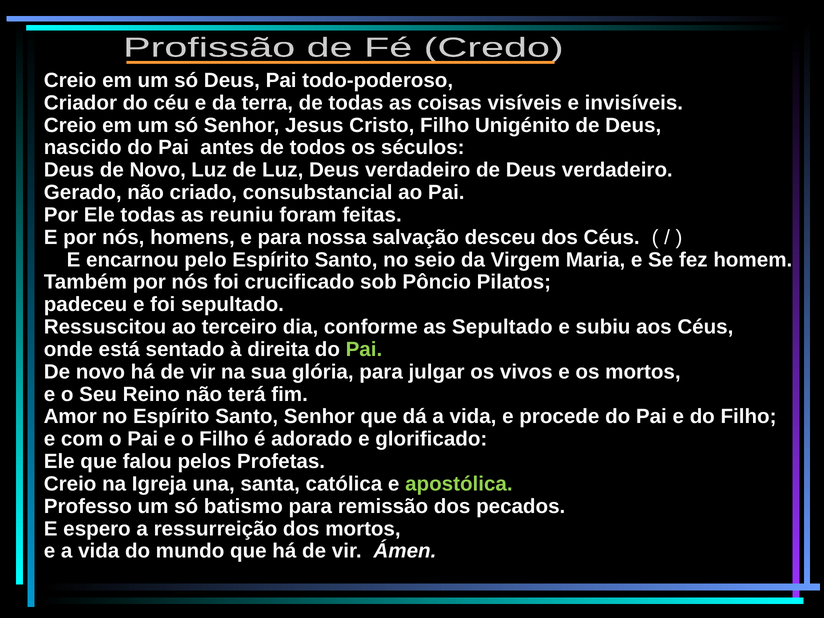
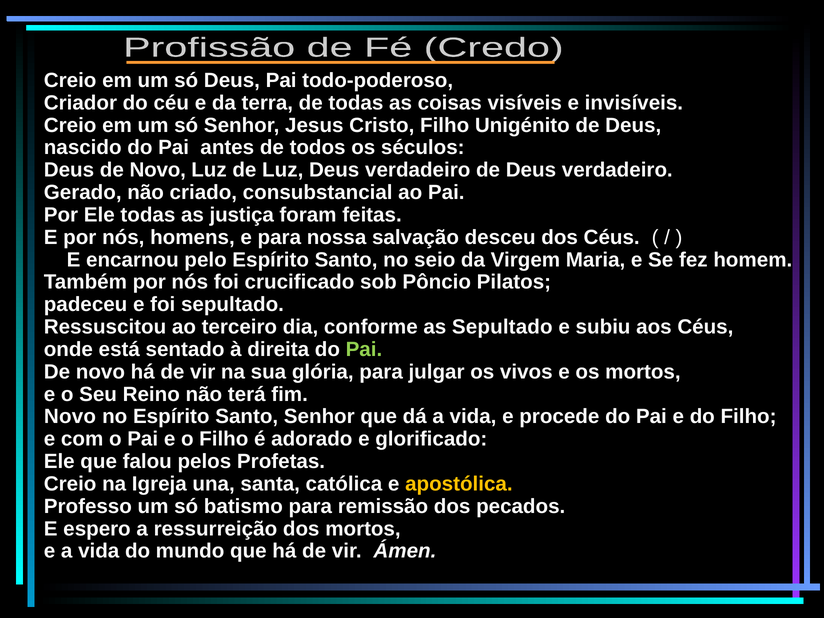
reuniu: reuniu -> justiça (242, 215)
Amor: Amor -> Novo (70, 417)
apostólica colour: light green -> yellow (459, 484)
